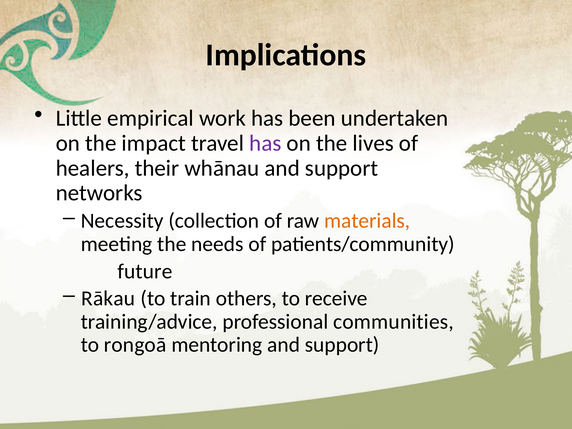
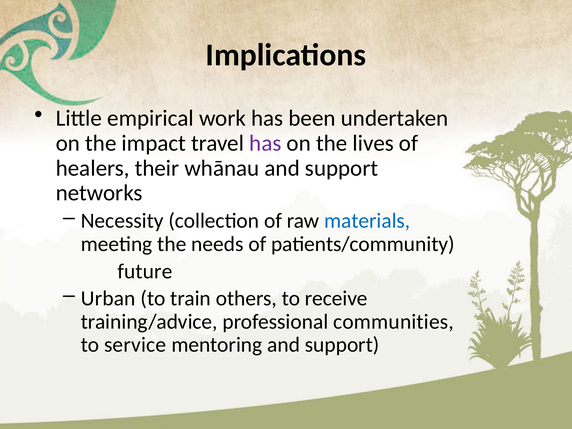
materials colour: orange -> blue (367, 221)
Rākau: Rākau -> Urban (108, 298)
rongoā: rongoā -> service (135, 345)
